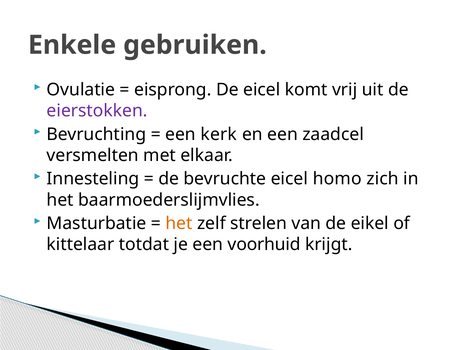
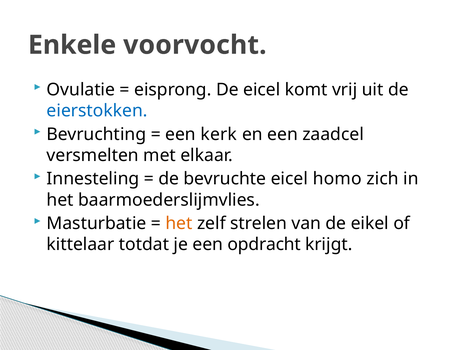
gebruiken: gebruiken -> voorvocht (195, 45)
eierstokken colour: purple -> blue (97, 111)
voorhuid: voorhuid -> opdracht (264, 245)
